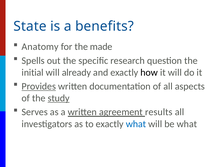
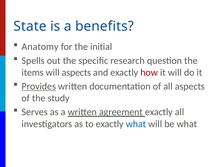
made: made -> initial (101, 47)
initial: initial -> items (33, 72)
will already: already -> aspects (76, 72)
how colour: black -> red (149, 72)
study underline: present -> none (59, 98)
results: results -> exactly (159, 112)
